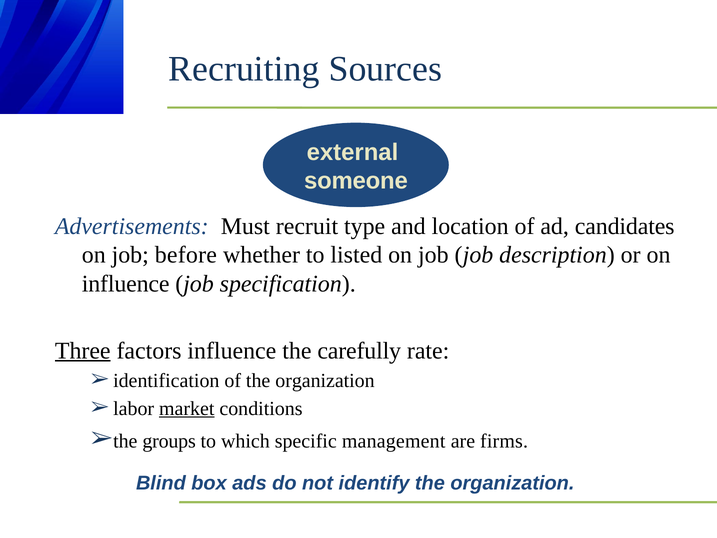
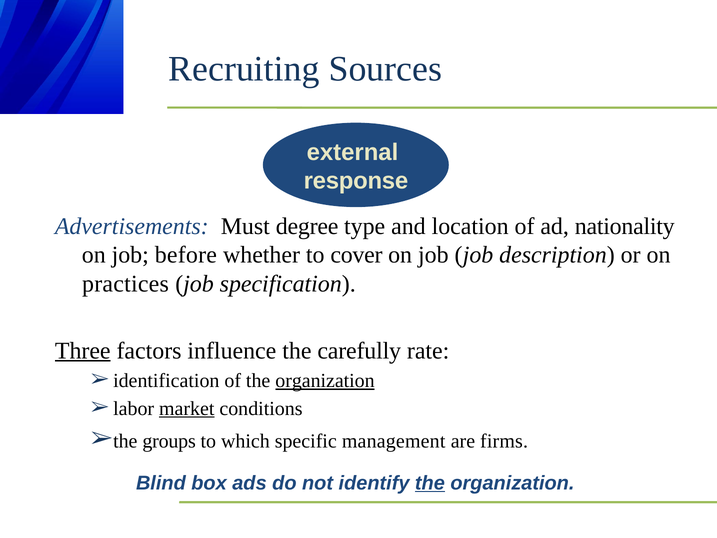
someone: someone -> response (356, 181)
recruit: recruit -> degree (307, 226)
candidates: candidates -> nationality (625, 226)
listed: listed -> cover (356, 255)
influence: influence -> practices (125, 284)
organization underline: none -> present (325, 380)
the underline: none -> present (430, 483)
